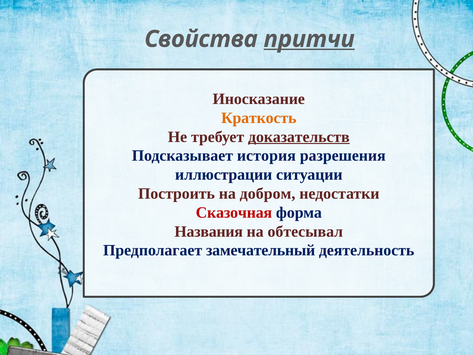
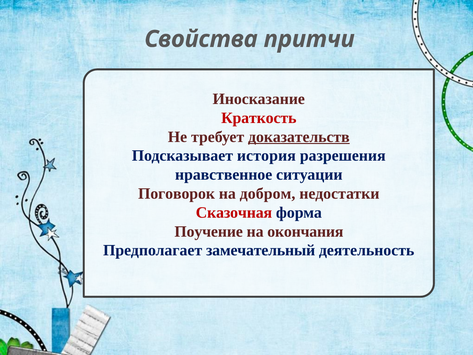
притчи underline: present -> none (309, 39)
Краткость colour: orange -> red (259, 118)
иллюстрации: иллюстрации -> нравственное (224, 175)
Построить: Построить -> Поговорок (177, 194)
Названия: Названия -> Поучение (209, 231)
обтесывал: обтесывал -> окончания (305, 231)
